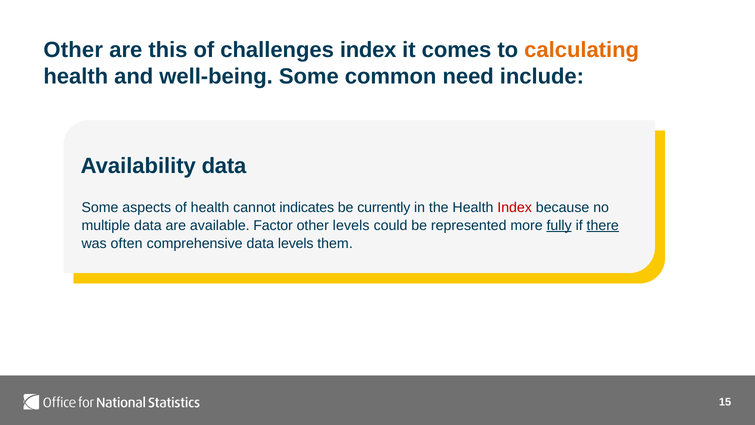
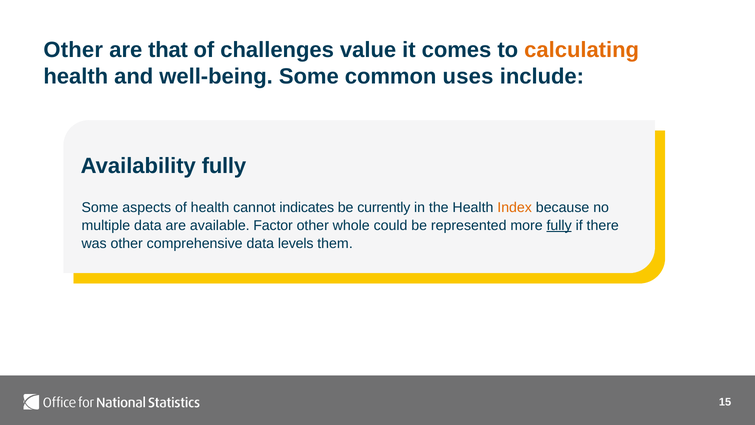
this: this -> that (168, 50)
challenges index: index -> value (368, 50)
need: need -> uses (468, 76)
Availability data: data -> fully (224, 166)
Index colour: red -> orange (515, 207)
other levels: levels -> whole (351, 225)
there underline: present -> none (603, 225)
was often: often -> other (127, 244)
